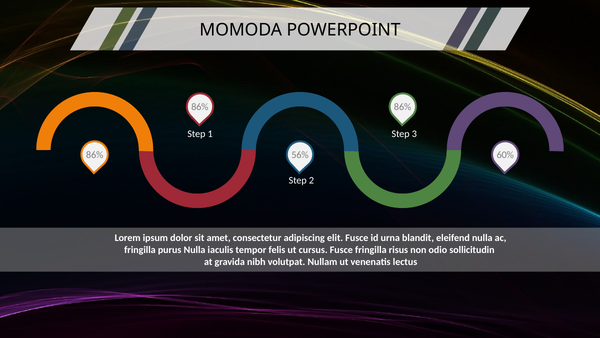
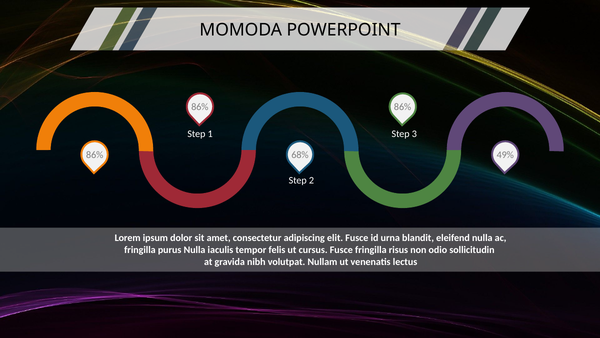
60%: 60% -> 49% (505, 155)
56%: 56% -> 68% (300, 155)
